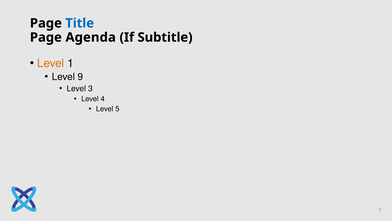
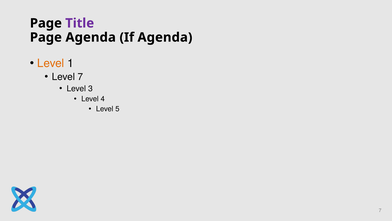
Title colour: blue -> purple (80, 23)
If Subtitle: Subtitle -> Agenda (165, 37)
Level 9: 9 -> 7 (80, 77)
